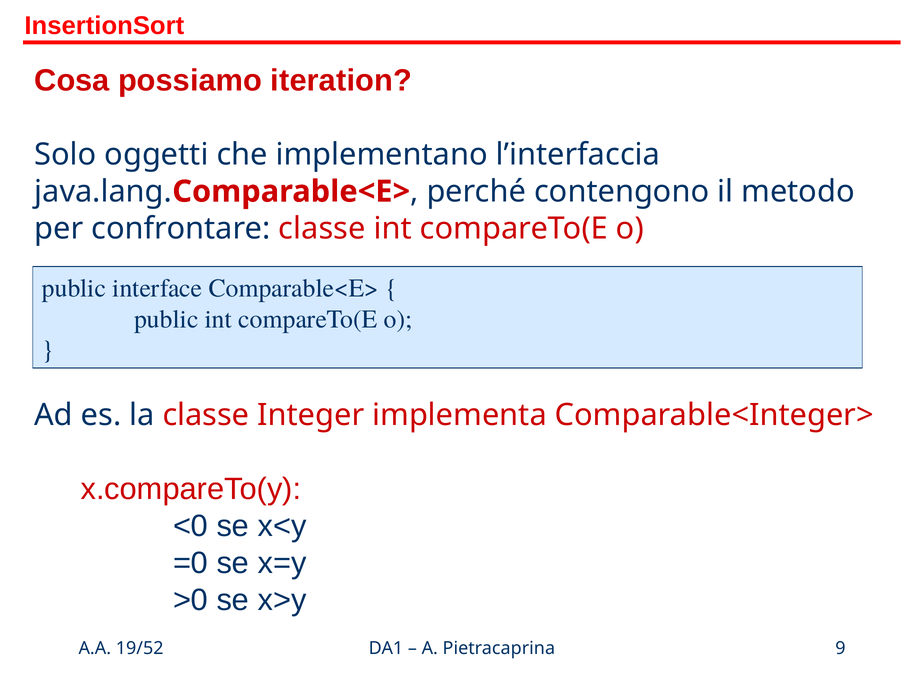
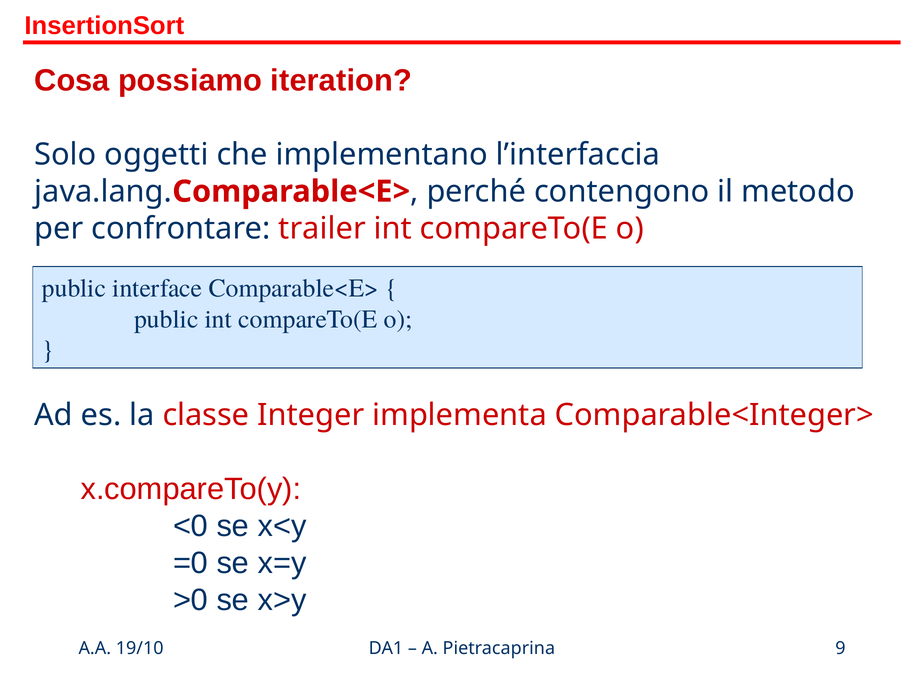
confrontare classe: classe -> trailer (322, 229)
19/52: 19/52 -> 19/10 (140, 648)
